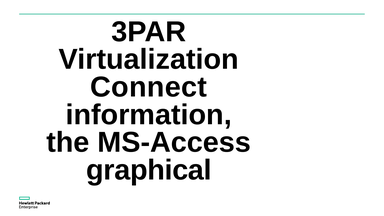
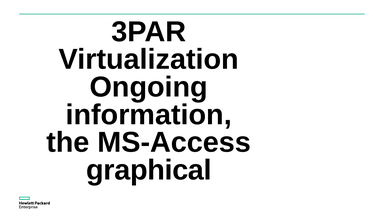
Connect: Connect -> Ongoing (149, 87)
